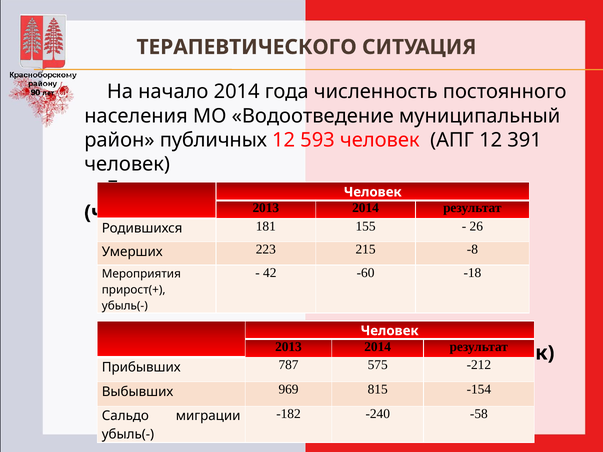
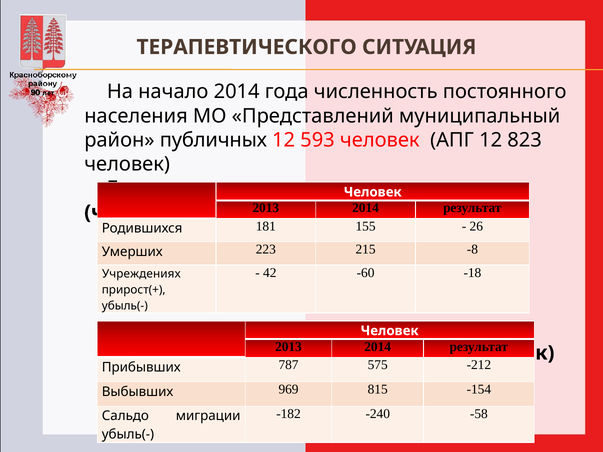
Водоотведение: Водоотведение -> Представлений (313, 116)
391: 391 -> 823 (525, 140)
Мероприятия: Мероприятия -> Учреждениях (141, 274)
